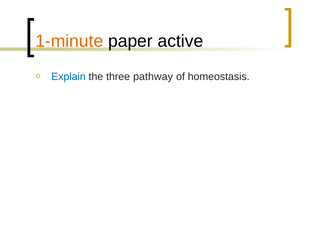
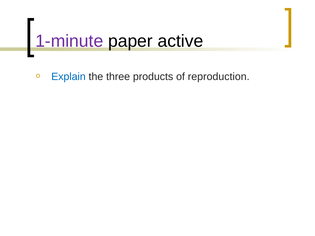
1-minute colour: orange -> purple (69, 41)
pathway: pathway -> products (153, 77)
homeostasis: homeostasis -> reproduction (219, 77)
